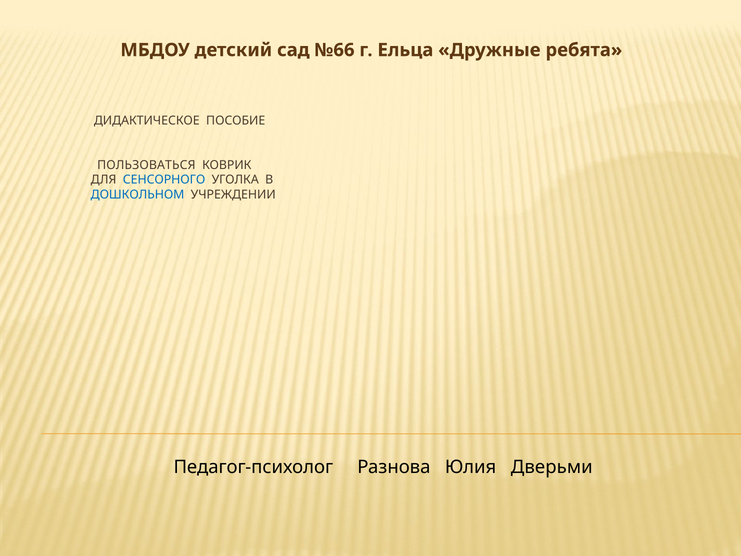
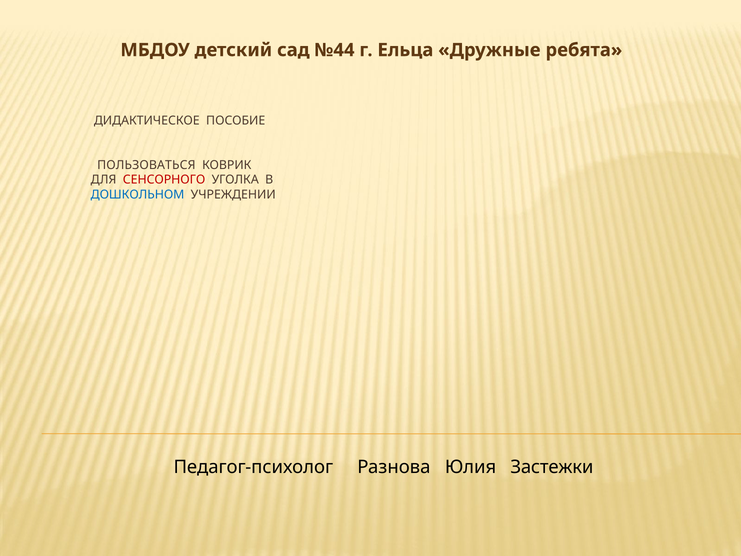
№66: №66 -> №44 (334, 50)
СЕНСОРНОГО colour: blue -> red (164, 180)
Дверьми: Дверьми -> Застежки (552, 467)
